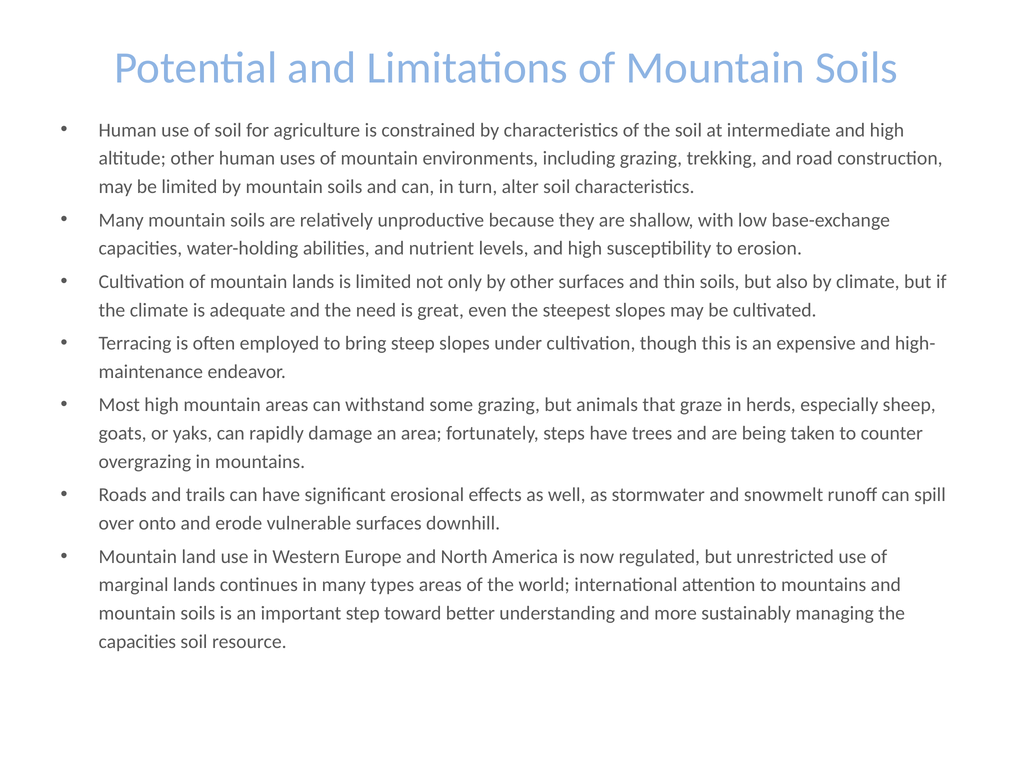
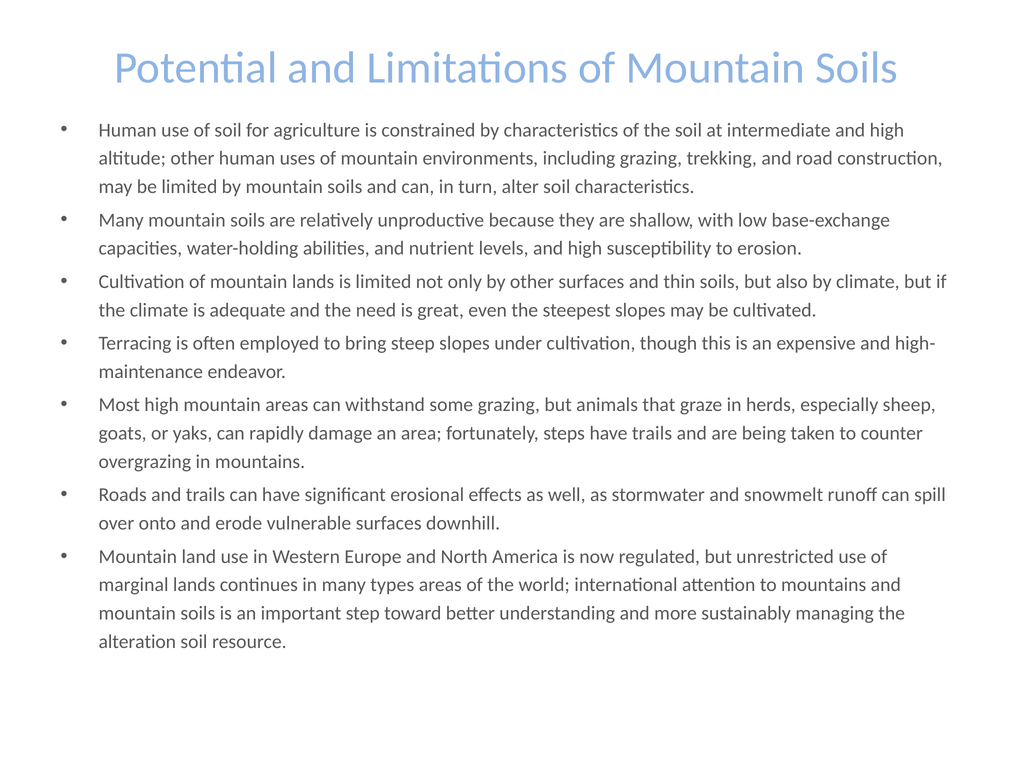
have trees: trees -> trails (652, 434)
capacities: capacities -> alteration (137, 642)
